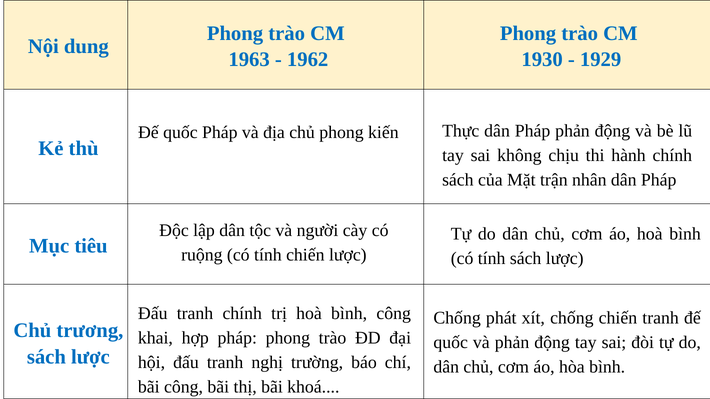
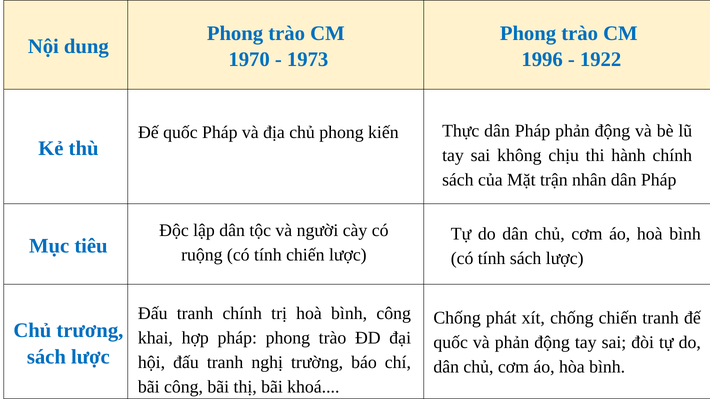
1963: 1963 -> 1970 (249, 60)
1962: 1962 -> 1973 (308, 60)
1930: 1930 -> 1996 (542, 60)
1929: 1929 -> 1922 (601, 60)
